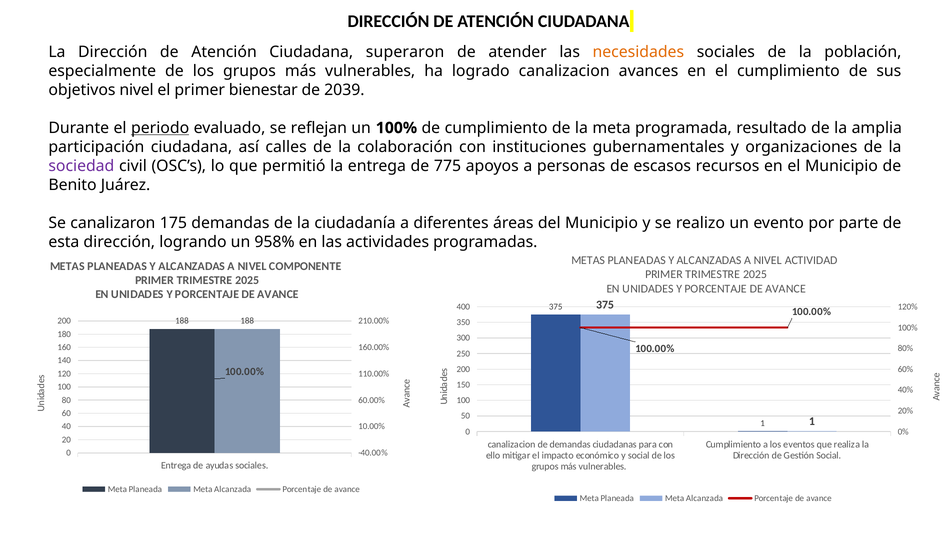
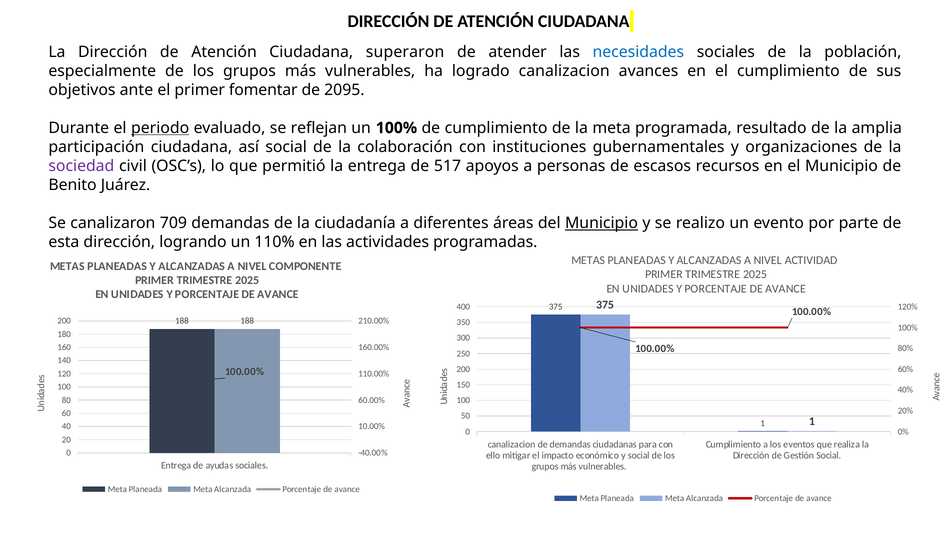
necesidades colour: orange -> blue (638, 52)
objetivos nivel: nivel -> ante (136, 90)
bienestar: bienestar -> fomentar (263, 90)
2039: 2039 -> 2095 (344, 90)
así calles: calles -> social (286, 147)
775: 775 -> 517 (448, 166)
175: 175 -> 709 (173, 223)
Municipio underline: none -> present (602, 223)
958%: 958% -> 110% (275, 242)
